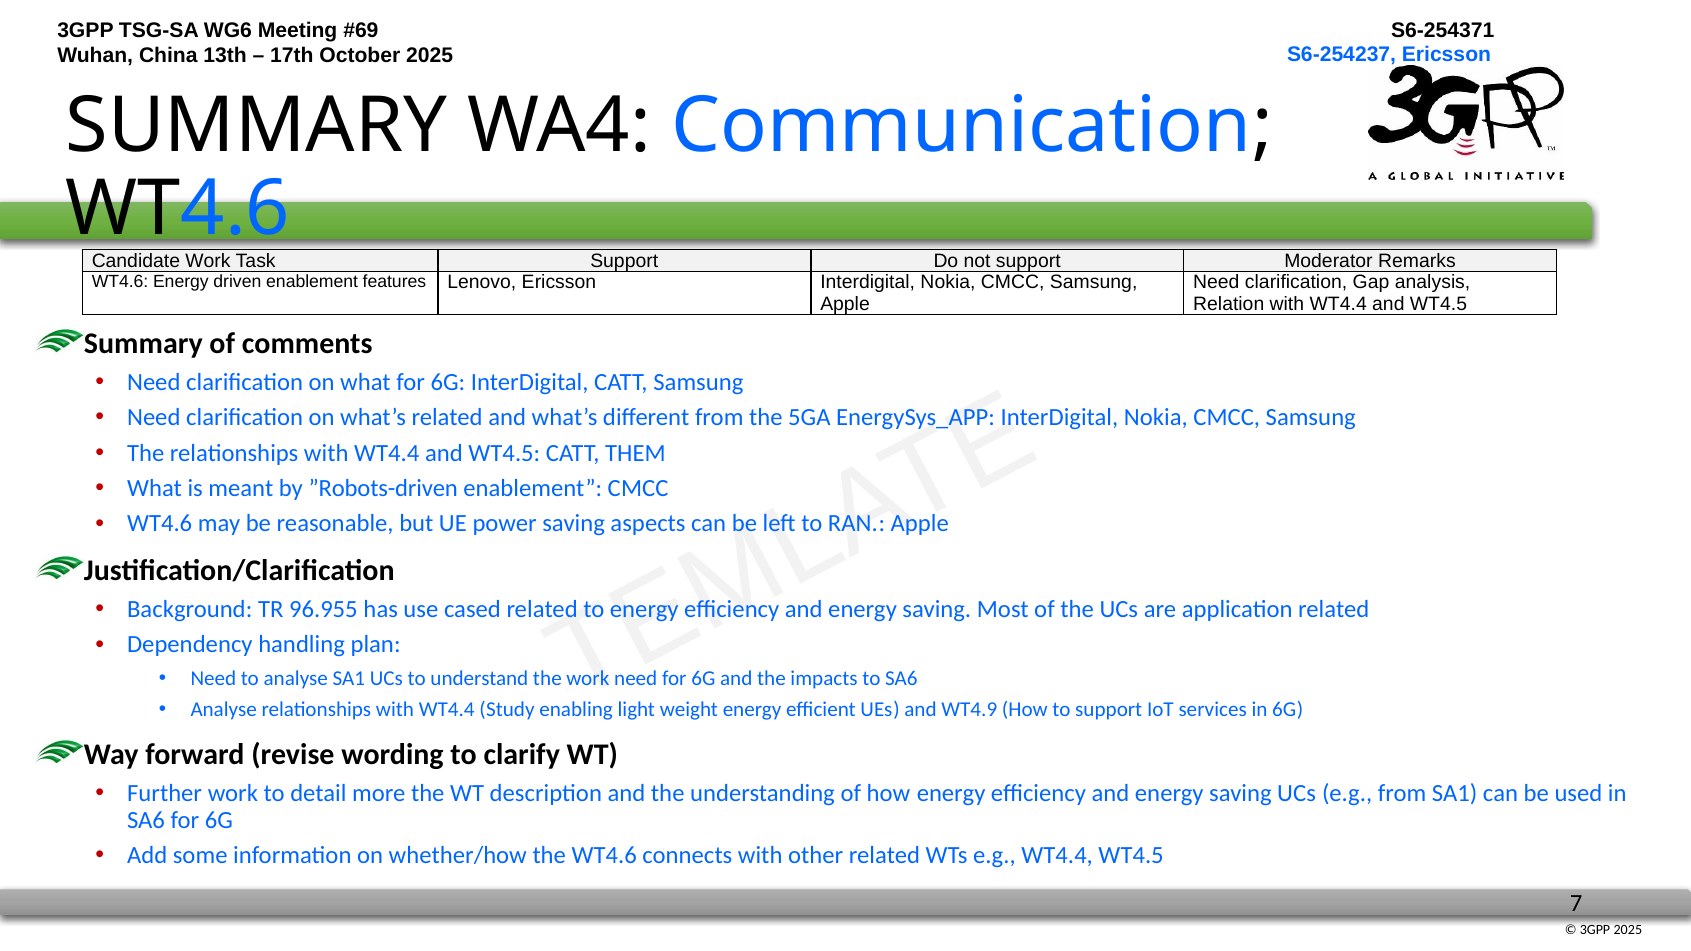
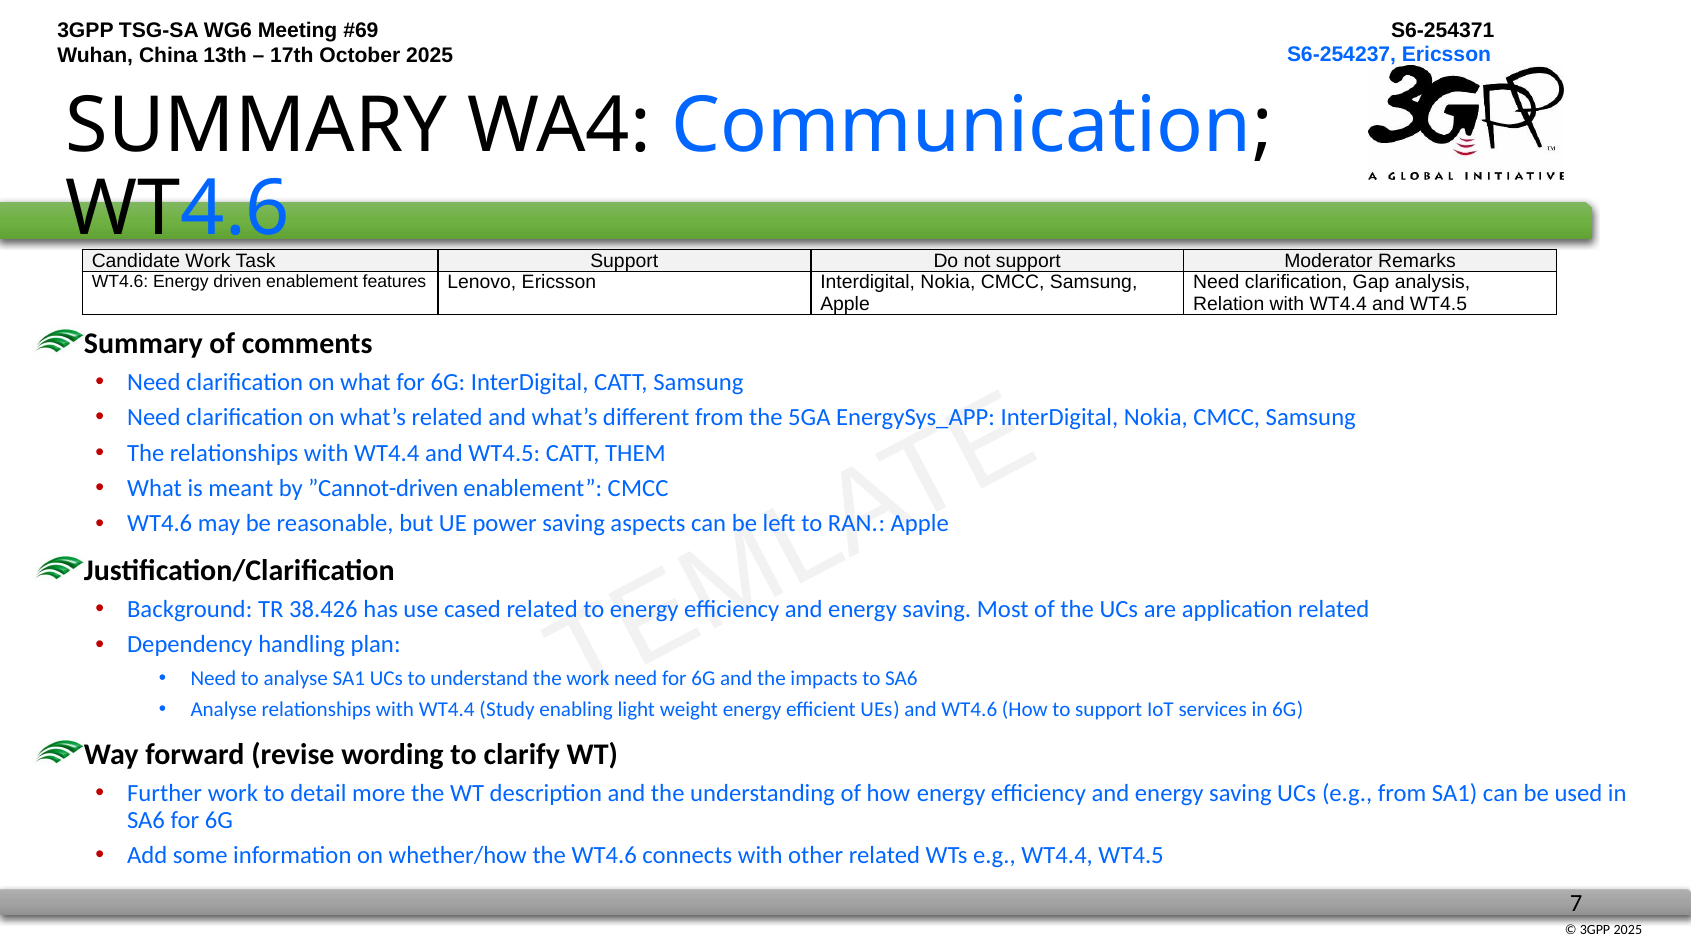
”Robots-driven: ”Robots-driven -> ”Cannot-driven (383, 488)
96.955: 96.955 -> 38.426 (323, 609)
and WT4.9: WT4.9 -> WT4.6 (969, 710)
